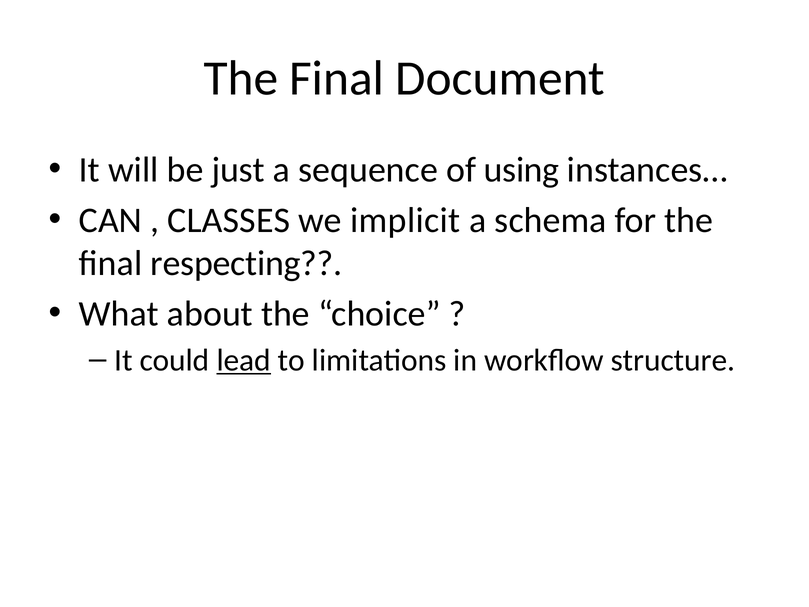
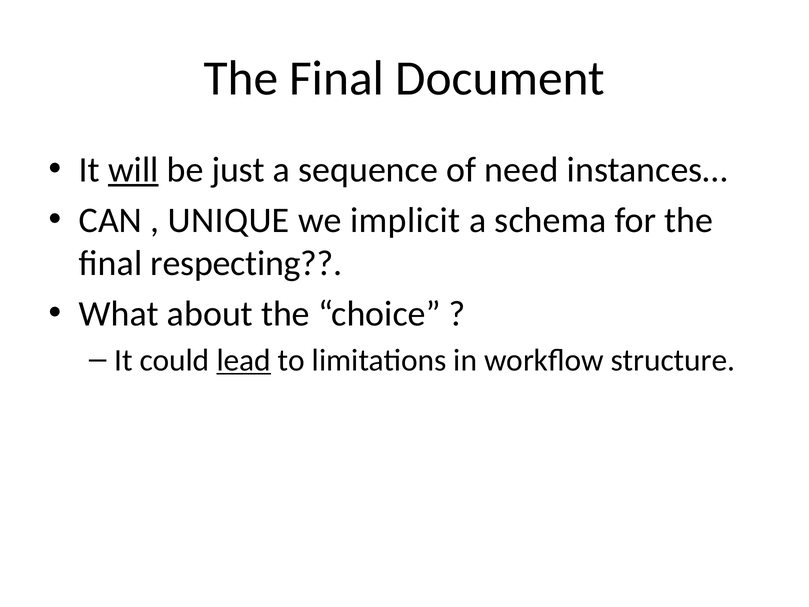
will underline: none -> present (133, 170)
using: using -> need (521, 170)
CLASSES: CLASSES -> UNIQUE (229, 220)
